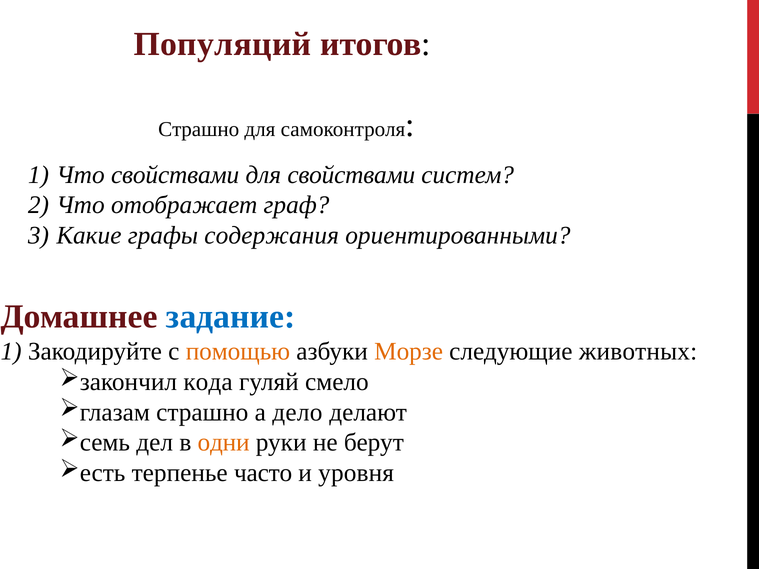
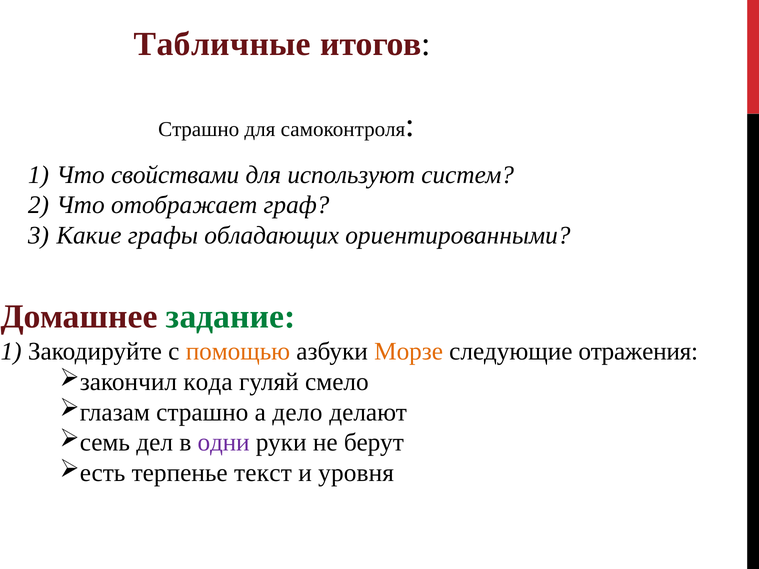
Популяций: Популяций -> Табличные (222, 44)
для свойствами: свойствами -> используют (351, 175)
содержания: содержания -> обладающих (272, 236)
задание colour: blue -> green (231, 317)
животных: животных -> отражения (638, 352)
одни colour: orange -> purple (224, 443)
часто: часто -> текст (263, 473)
